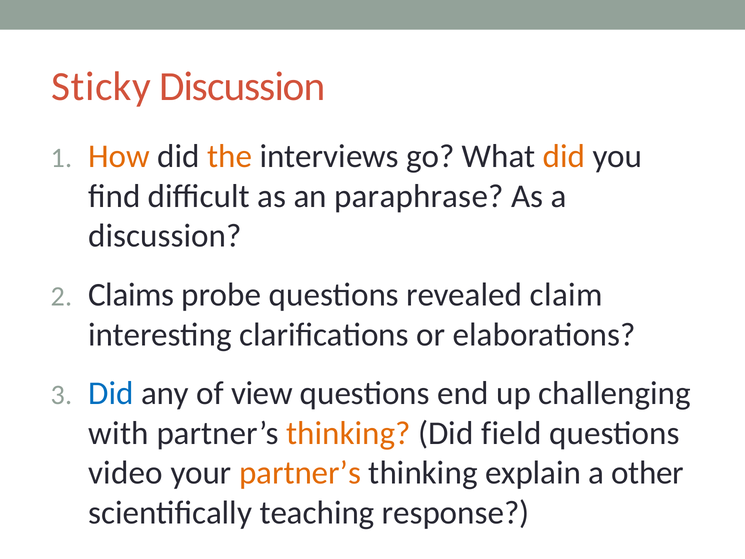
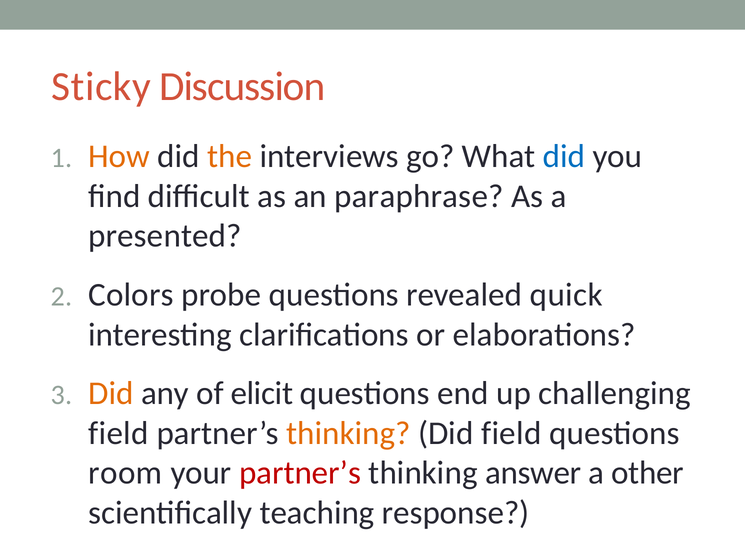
did colour: orange -> blue (564, 156)
discussion: discussion -> presented (165, 236)
Claims: Claims -> Colors (131, 295)
claim: claim -> quick (566, 295)
Did colour: blue -> orange (111, 393)
view: view -> elicit (262, 393)
with: with -> field (118, 433)
video: video -> room (125, 473)
partner’s colour: orange -> red (300, 473)
explain: explain -> answer (533, 473)
